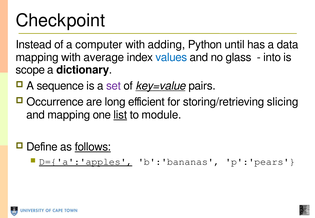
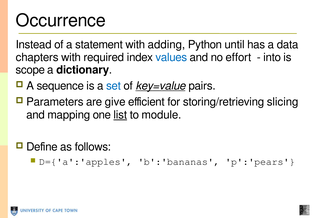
Checkpoint: Checkpoint -> Occurrence (61, 21)
computer: computer -> statement (99, 45)
mapping: mapping -> chapters (37, 57)
average: average -> required (104, 57)
glass: glass -> effort (238, 57)
set colour: purple -> blue (113, 86)
Occurrence: Occurrence -> Parameters (55, 102)
long: long -> give (115, 102)
follows underline: present -> none (93, 147)
D={'a':'apples underline: present -> none (86, 162)
